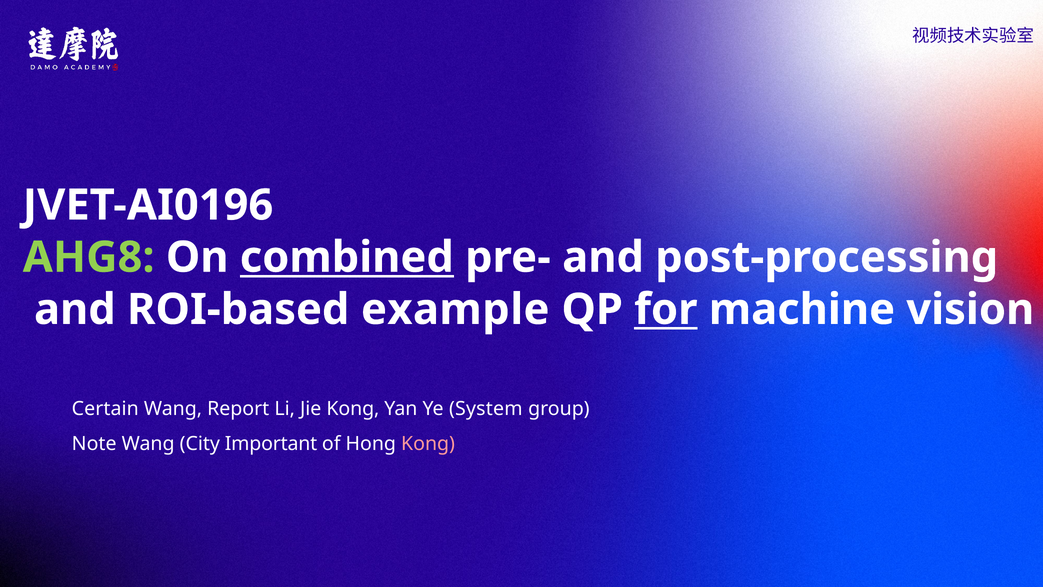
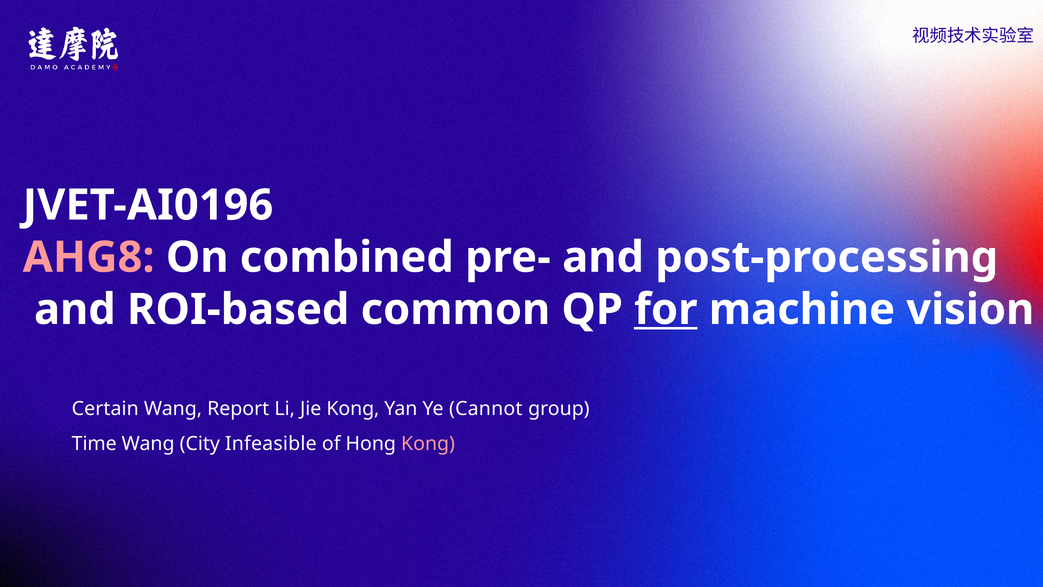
AHG8 colour: light green -> pink (89, 257)
combined underline: present -> none (347, 257)
example: example -> common (455, 309)
System: System -> Cannot (486, 409)
Note: Note -> Time (94, 444)
Important: Important -> Infeasible (271, 444)
